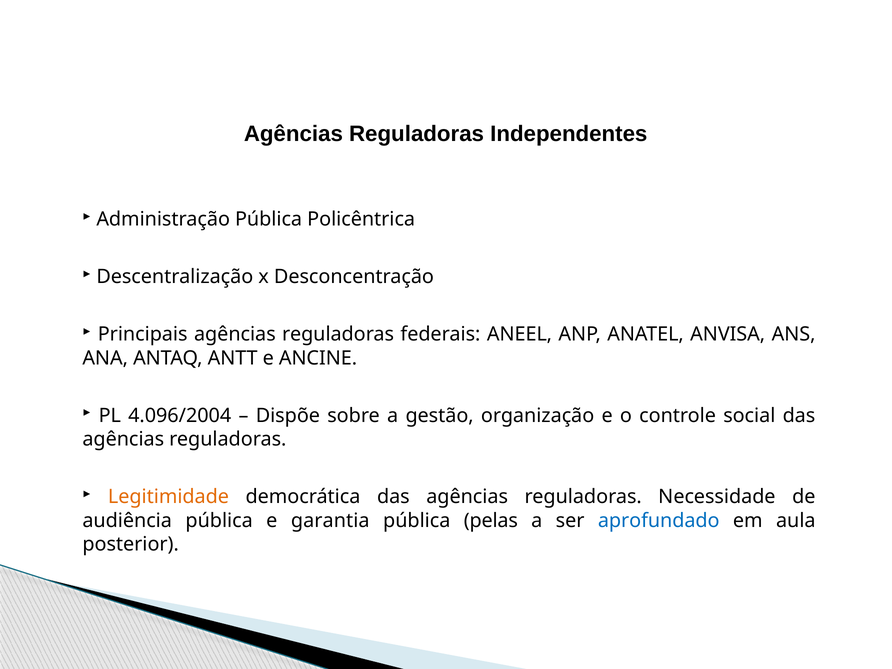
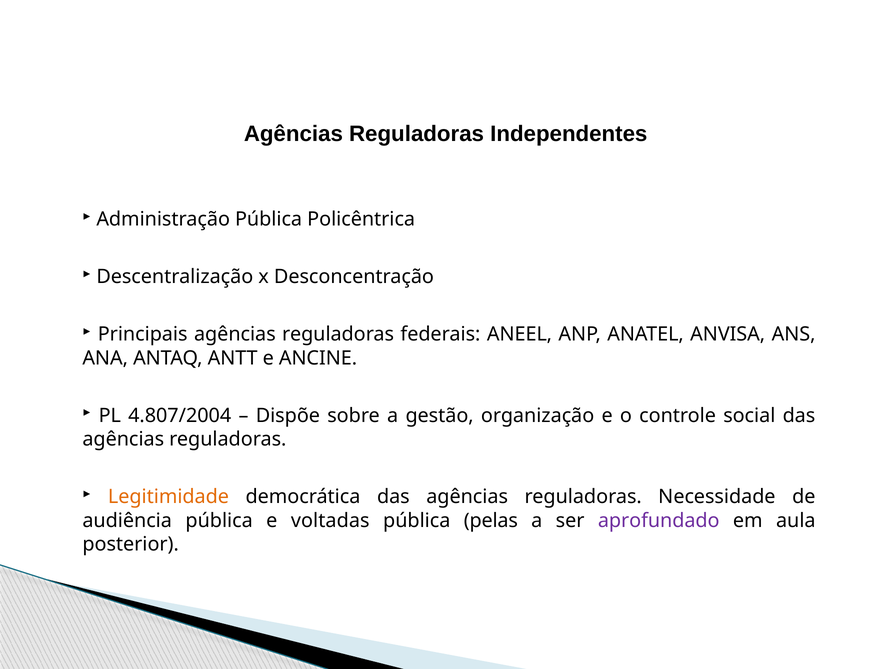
4.096/2004: 4.096/2004 -> 4.807/2004 (180, 416)
garantia: garantia -> voltadas (330, 521)
aprofundado colour: blue -> purple (659, 521)
